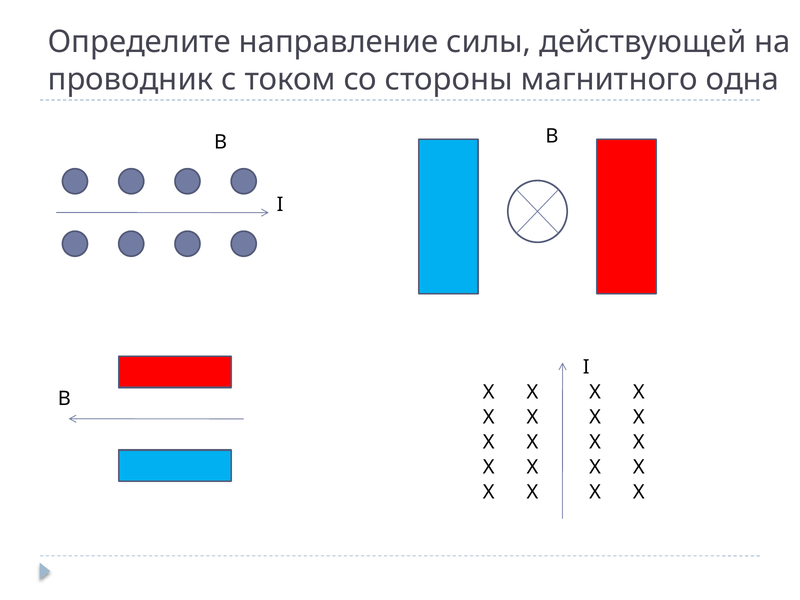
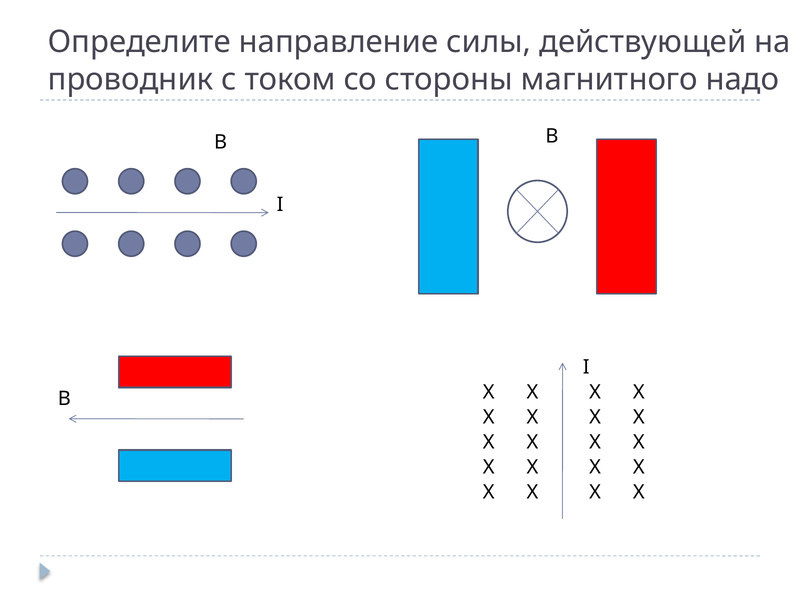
одна: одна -> надо (743, 80)
